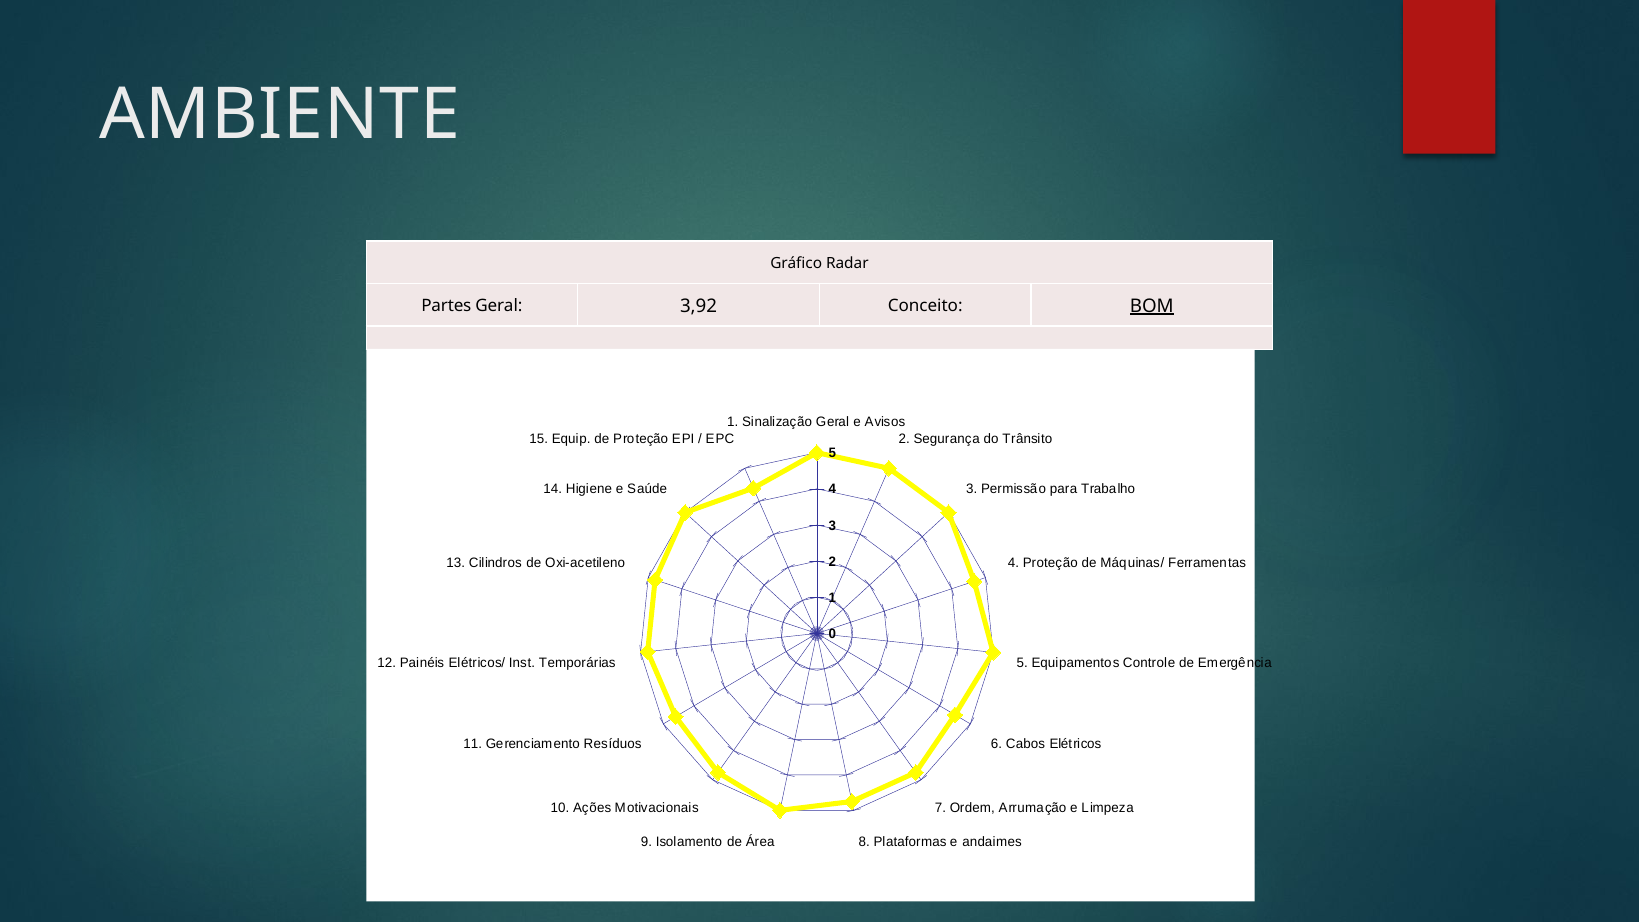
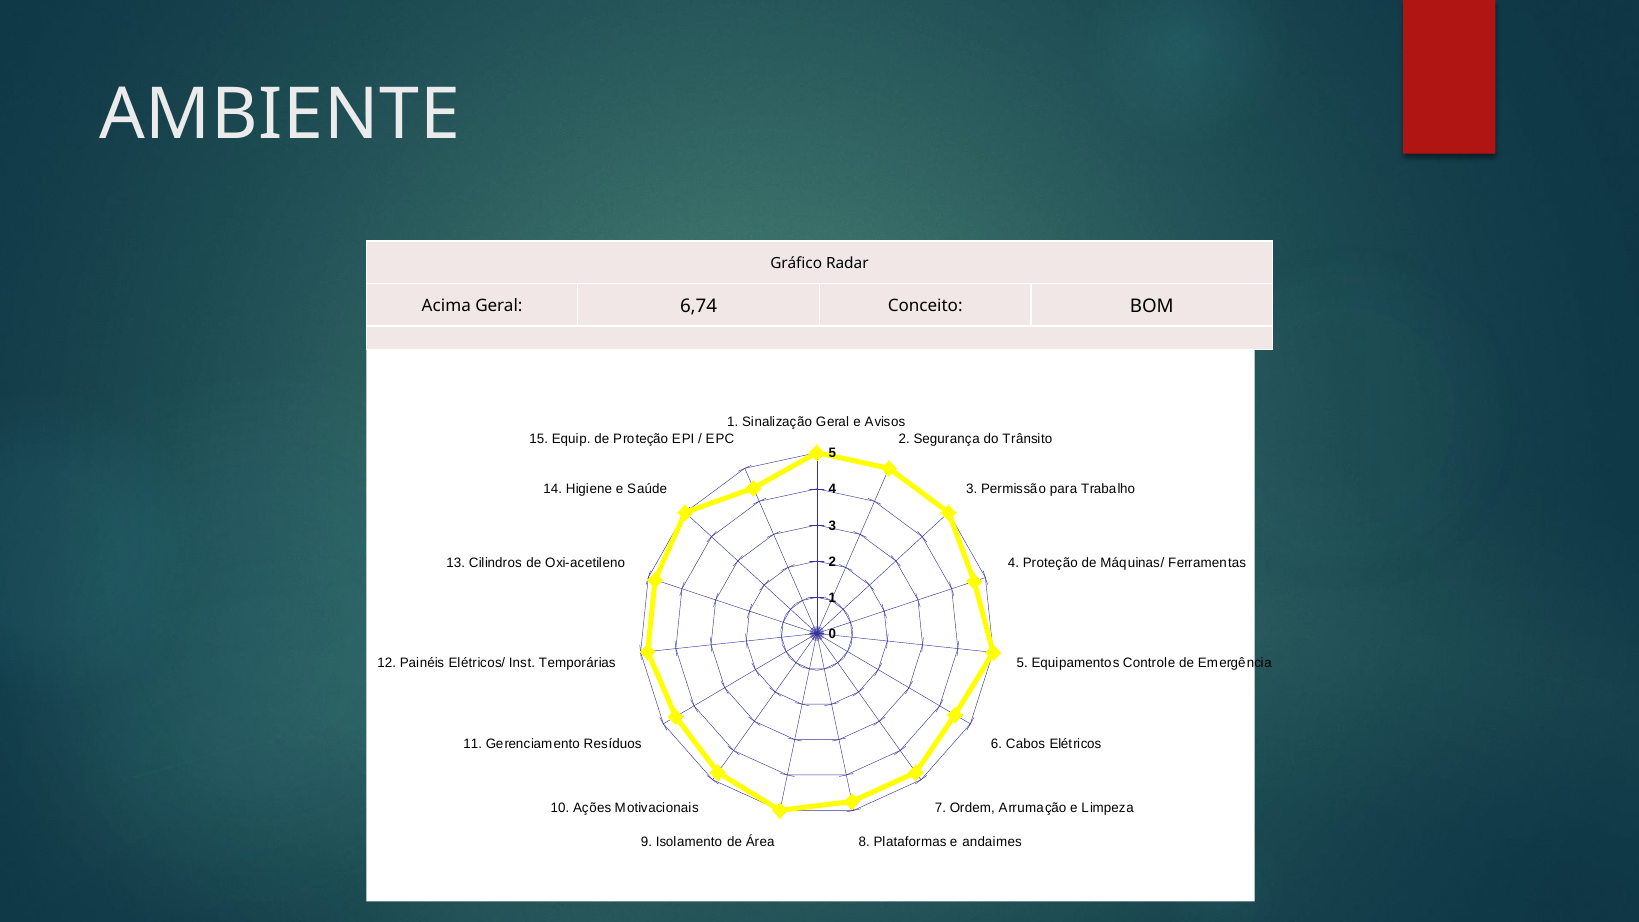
Partes: Partes -> Acima (446, 306)
3,92: 3,92 -> 6,74 (699, 306)
BOM underline: present -> none (1152, 306)
